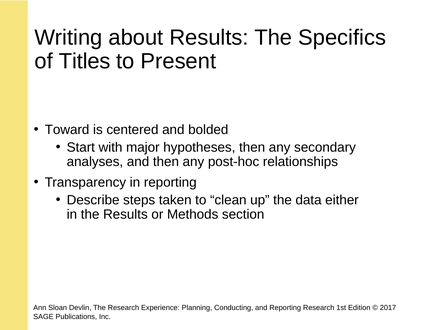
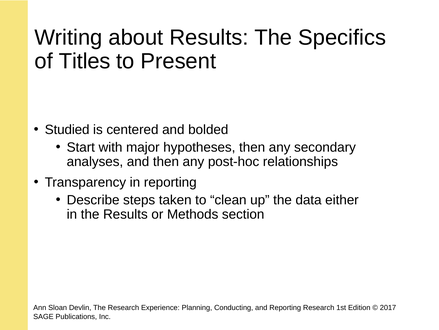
Toward: Toward -> Studied (67, 129)
